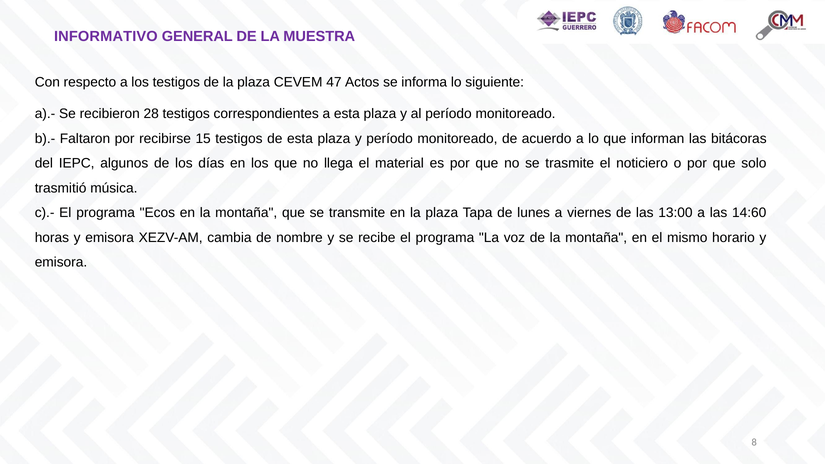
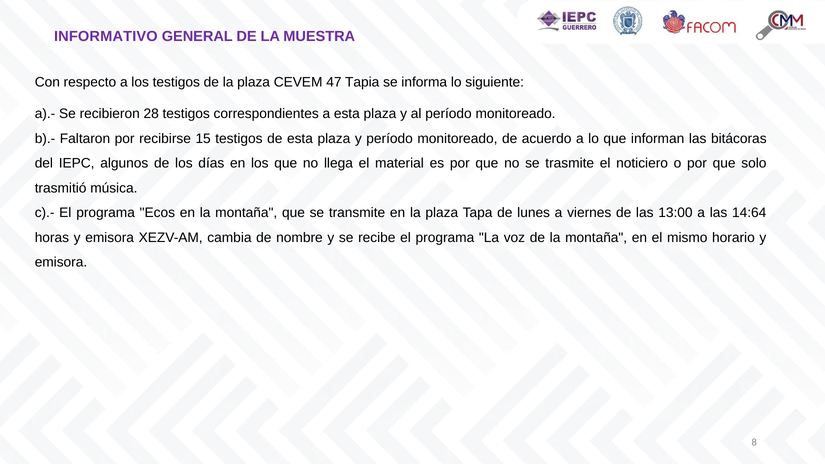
Actos: Actos -> Tapia (362, 82)
14:60: 14:60 -> 14:64 (749, 213)
